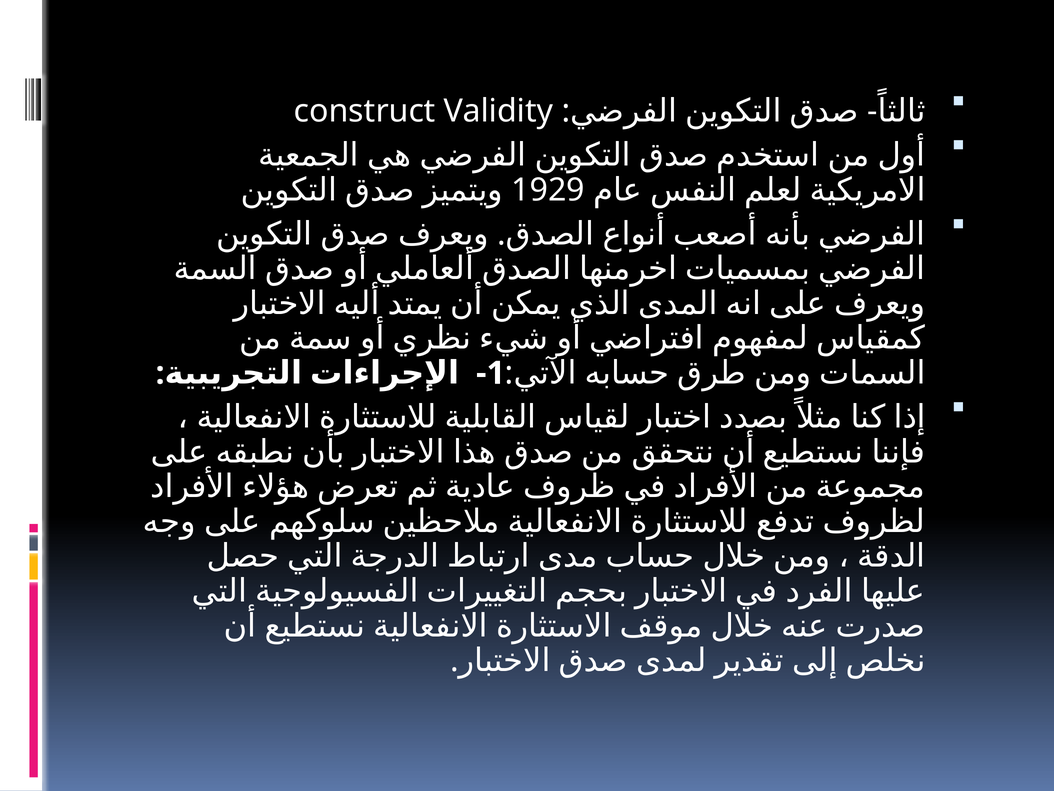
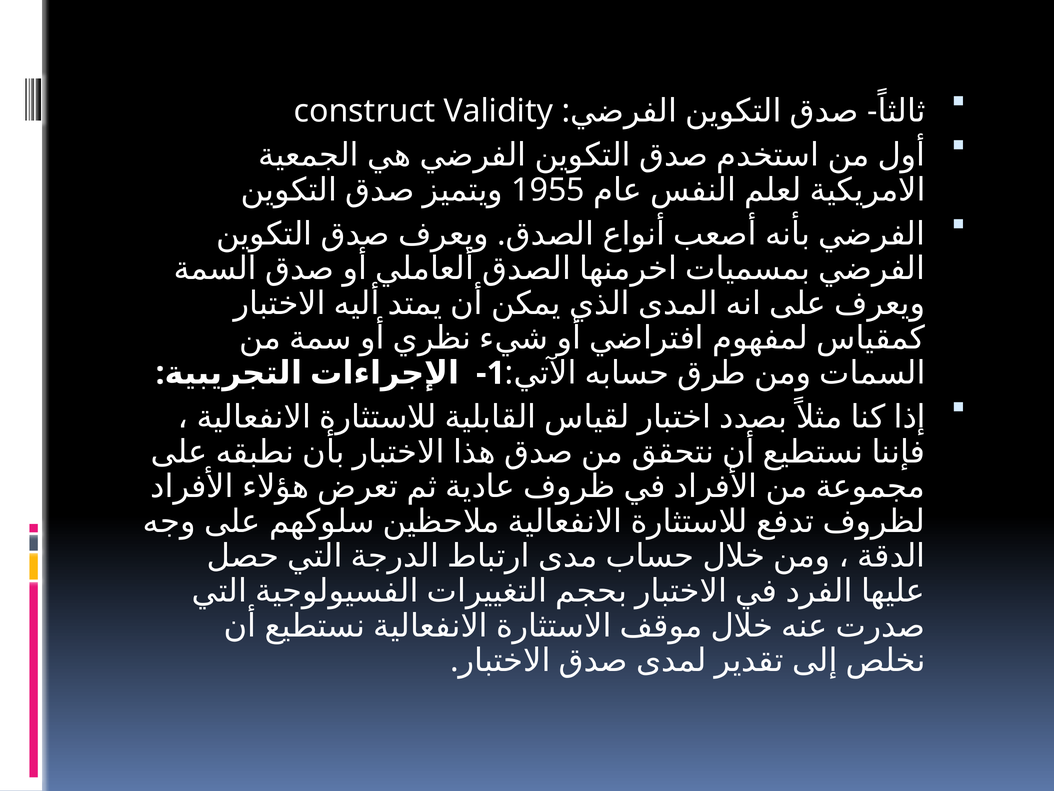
1929: 1929 -> 1955 (548, 190)
